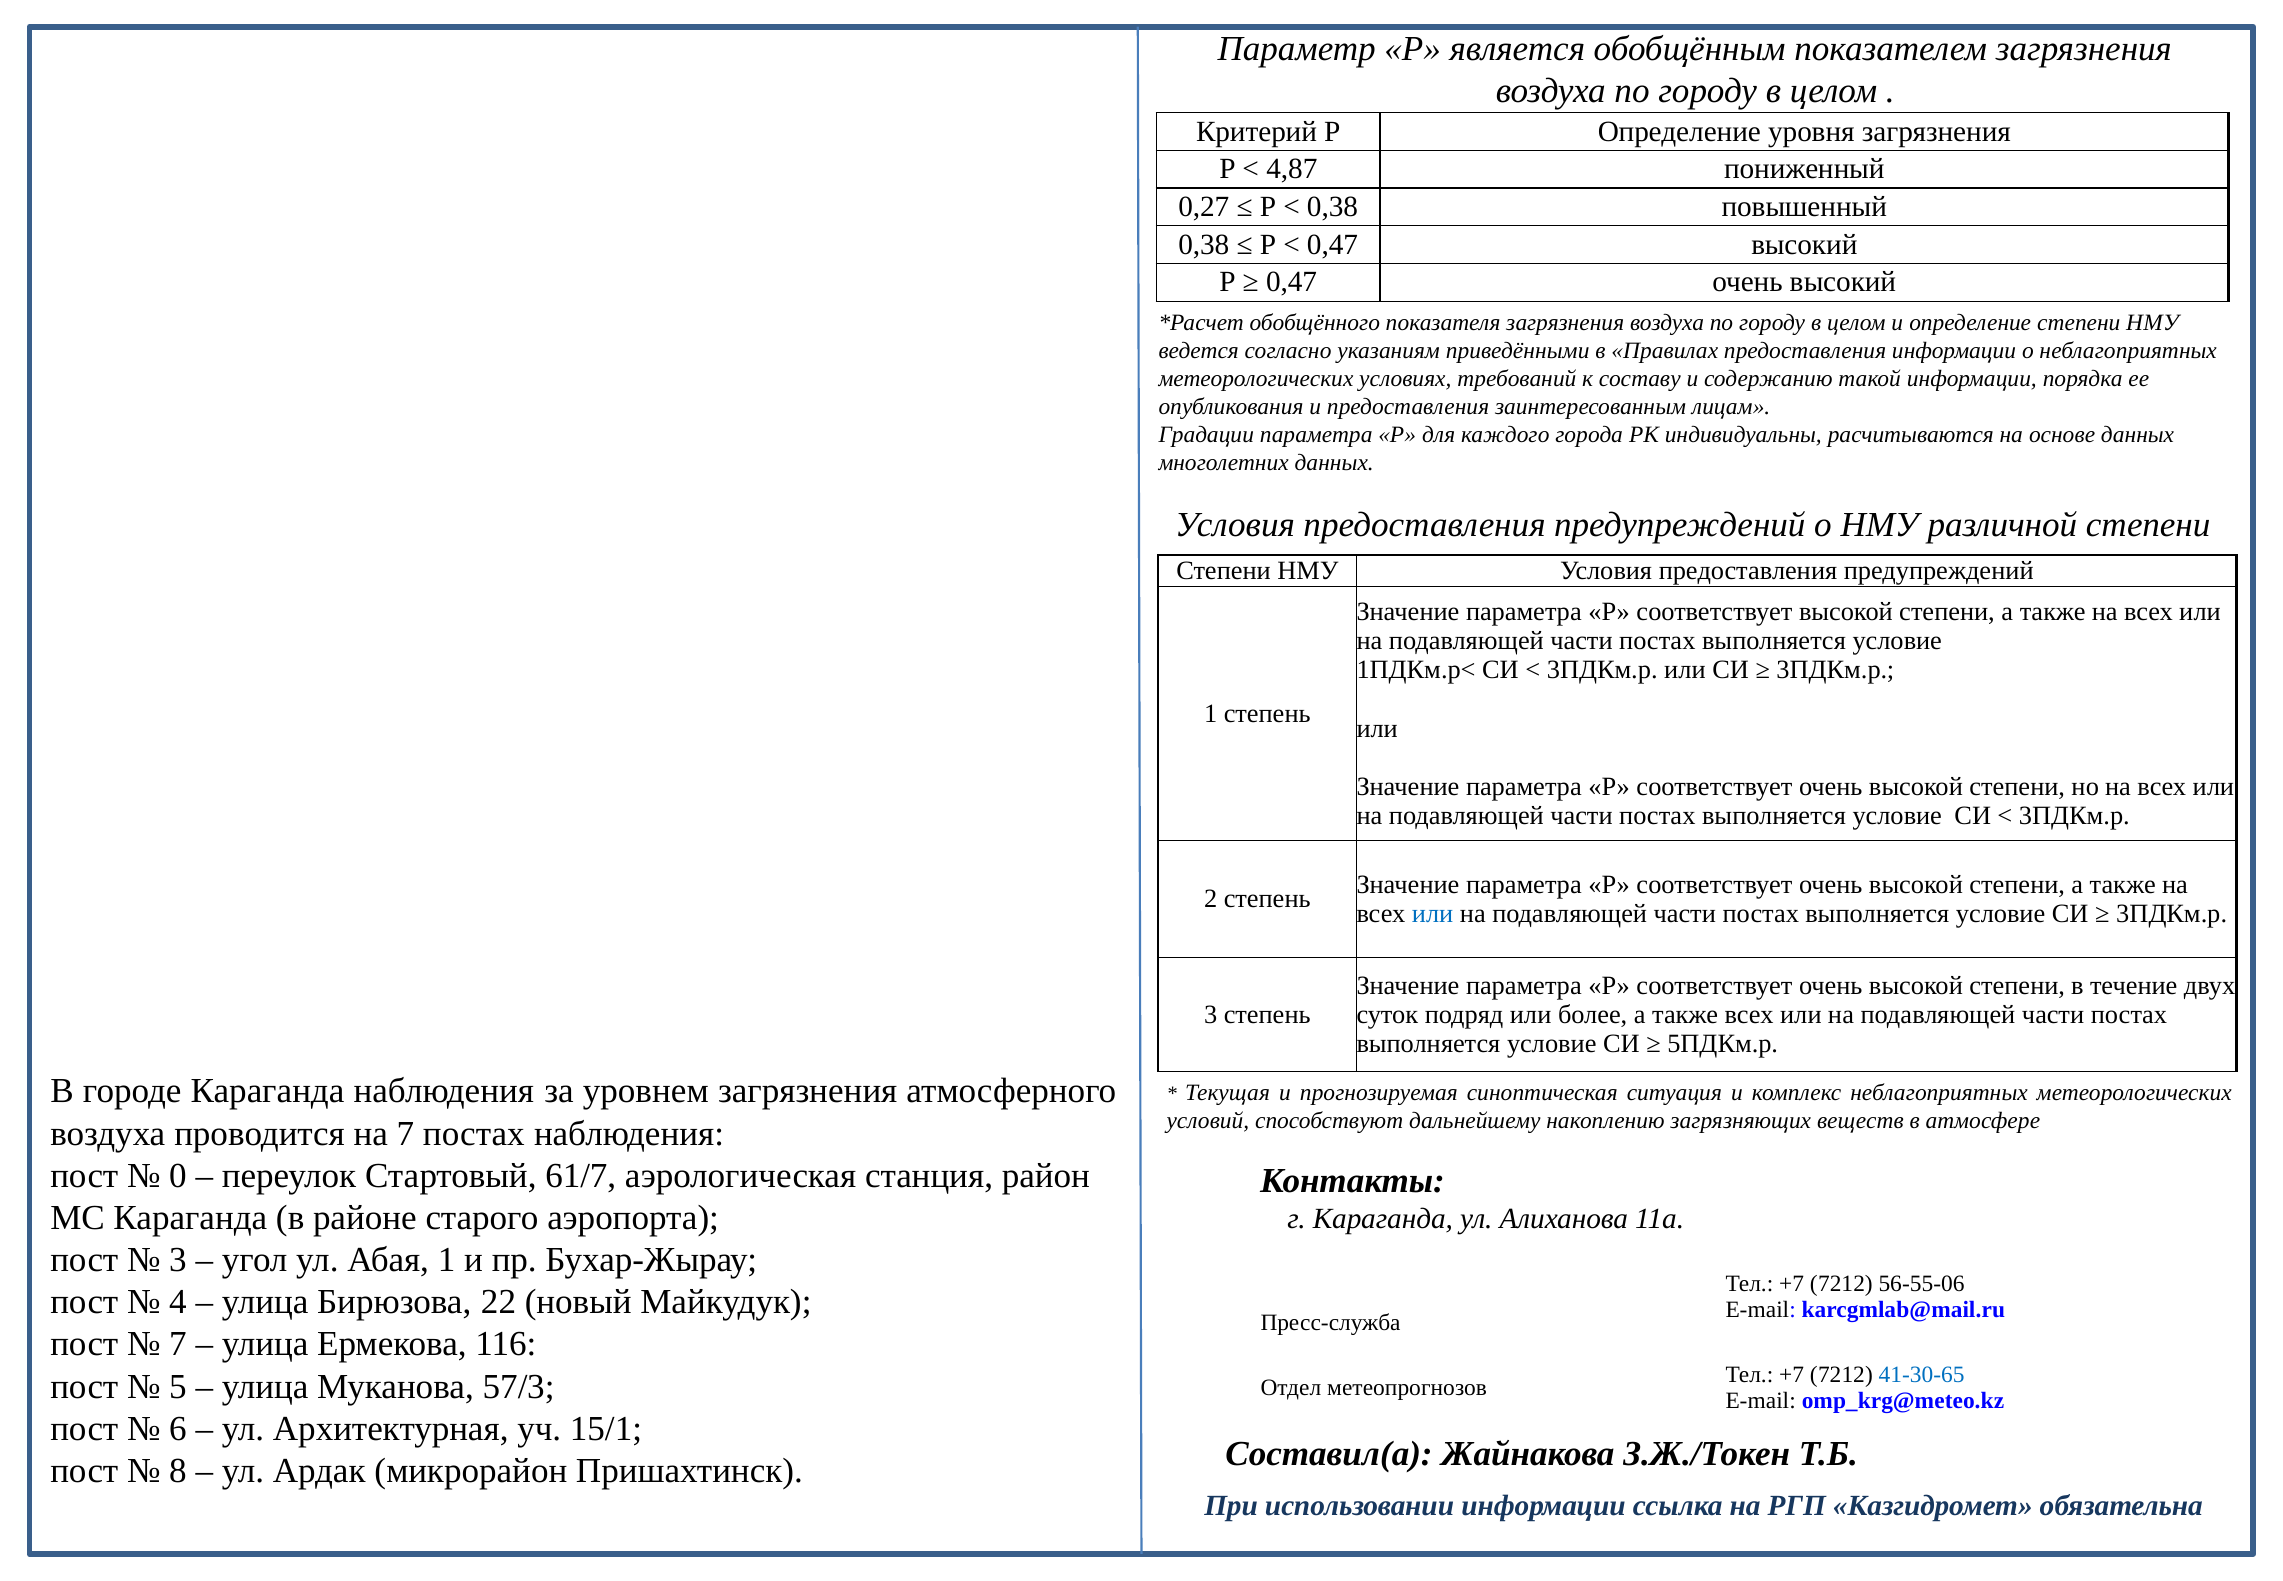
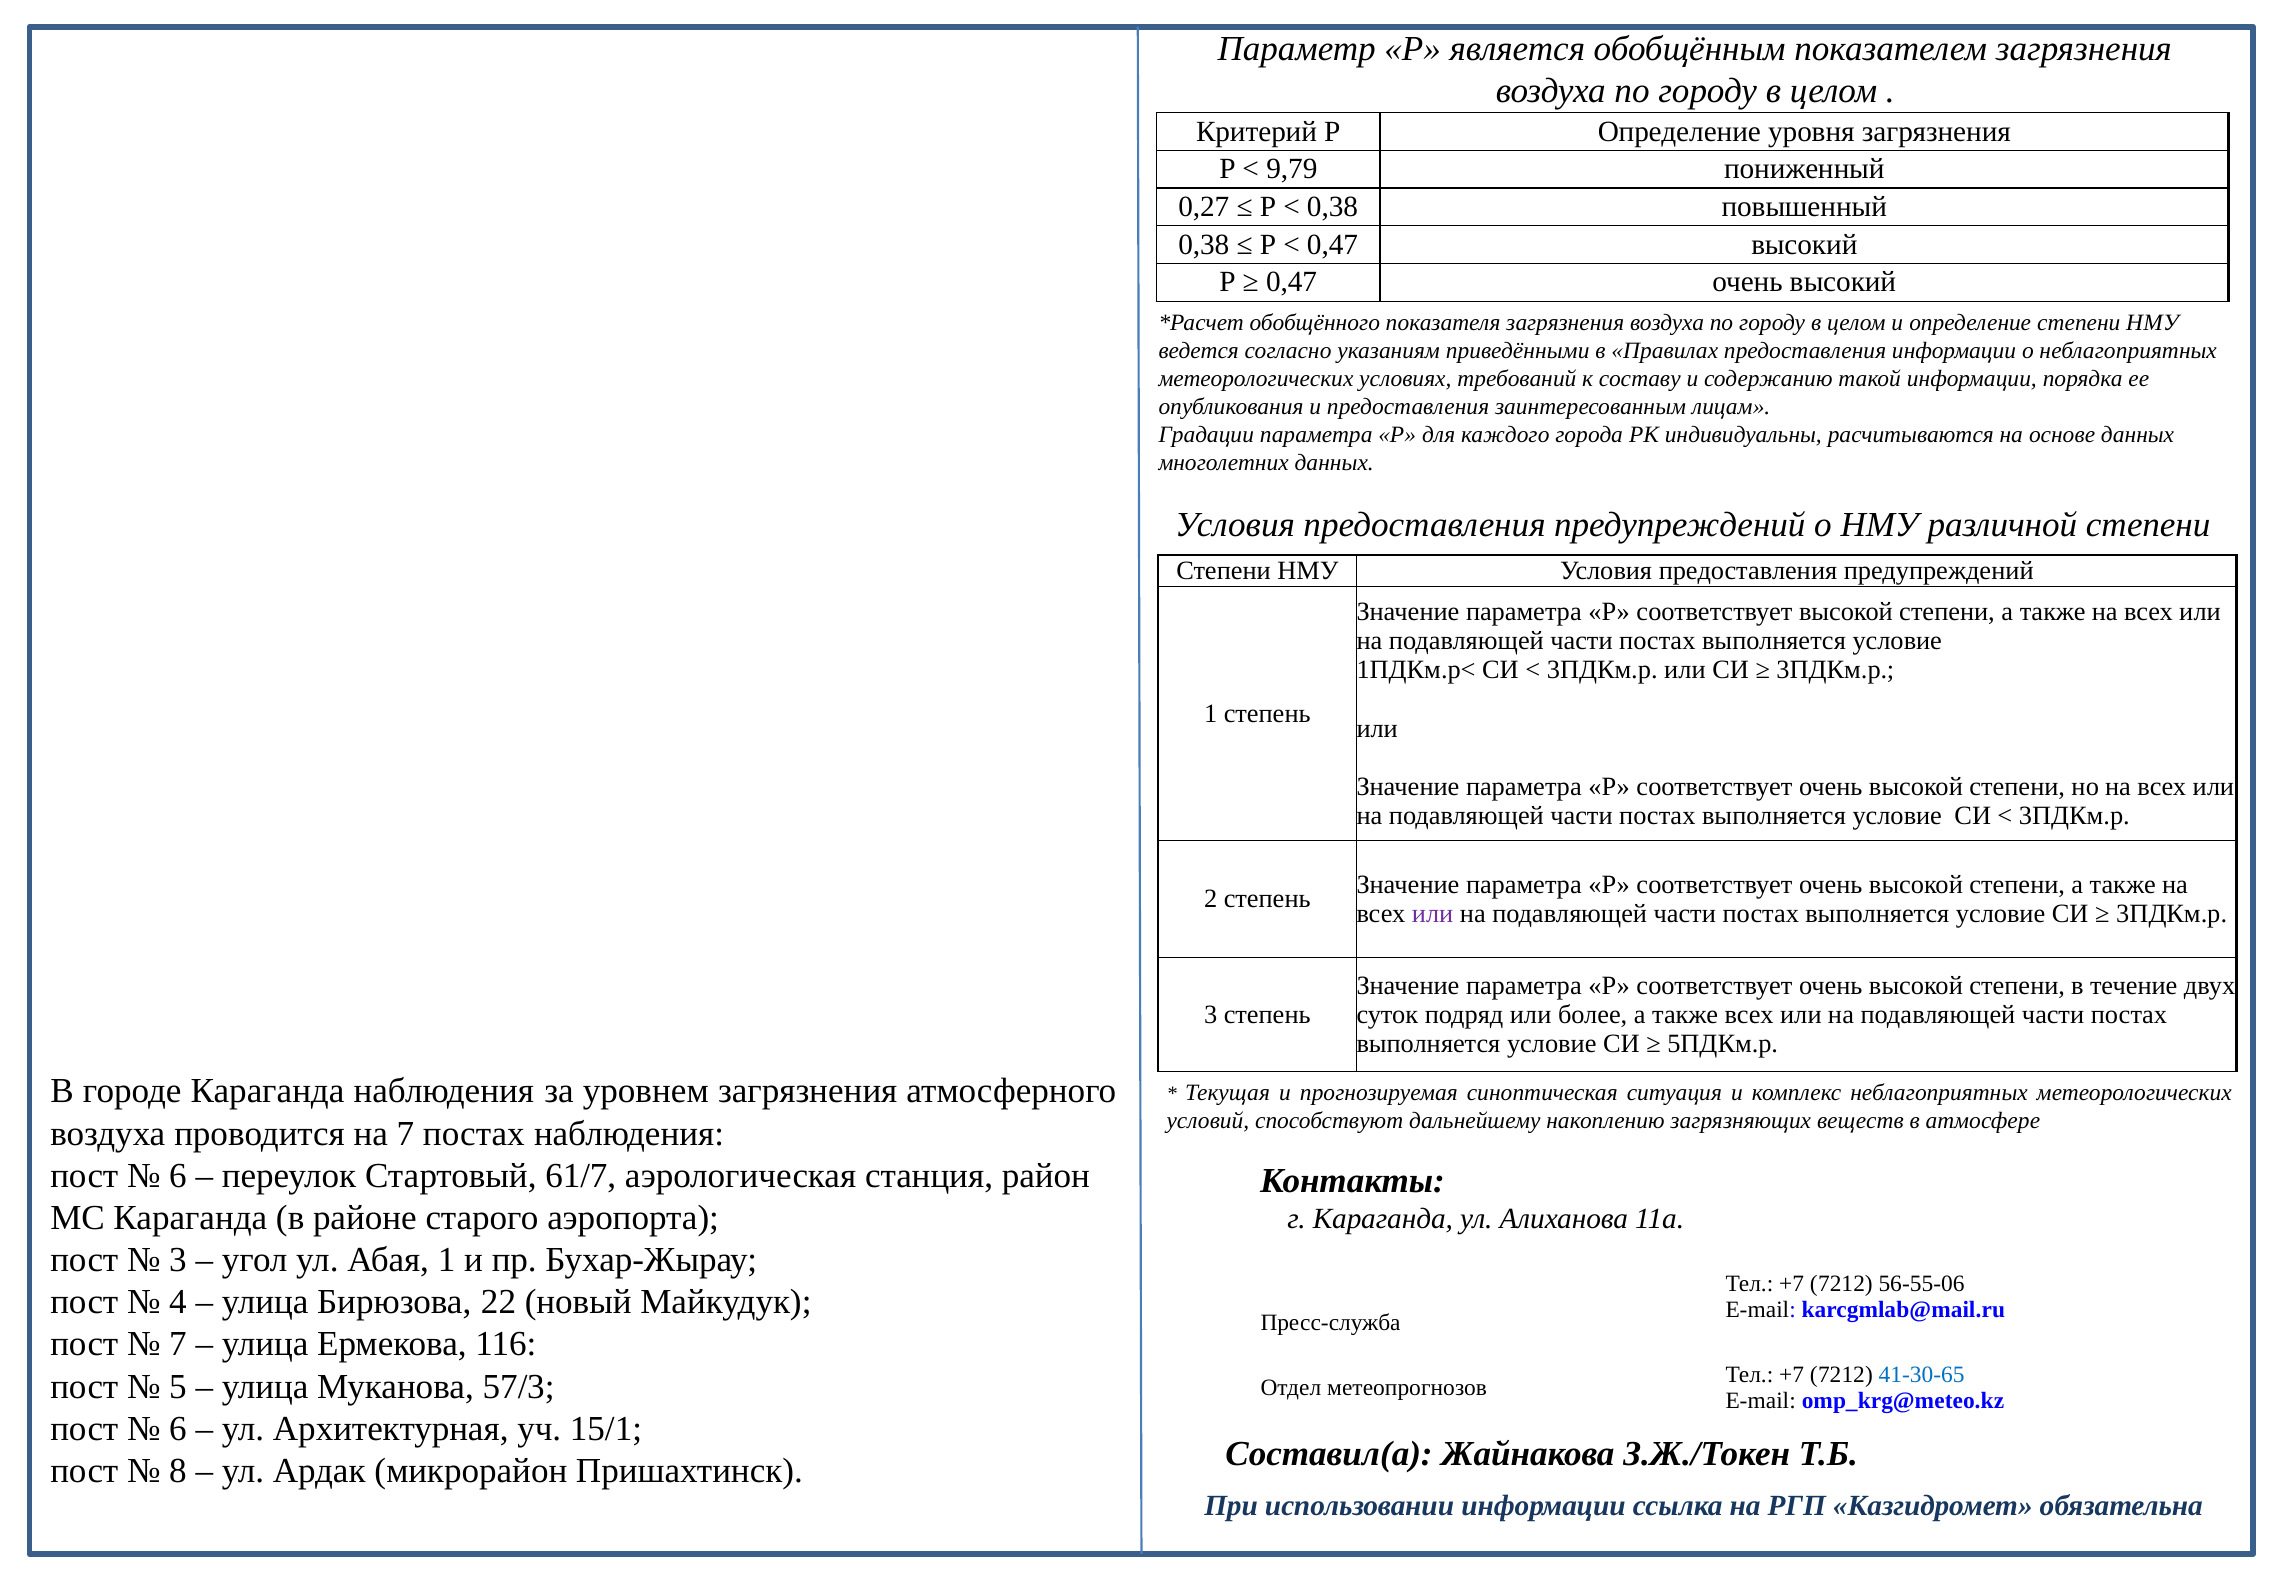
4,87: 4,87 -> 9,79 (1292, 169)
или colour: blue -> purple (1433, 913)
0: 0 -> 6 (178, 1175)
